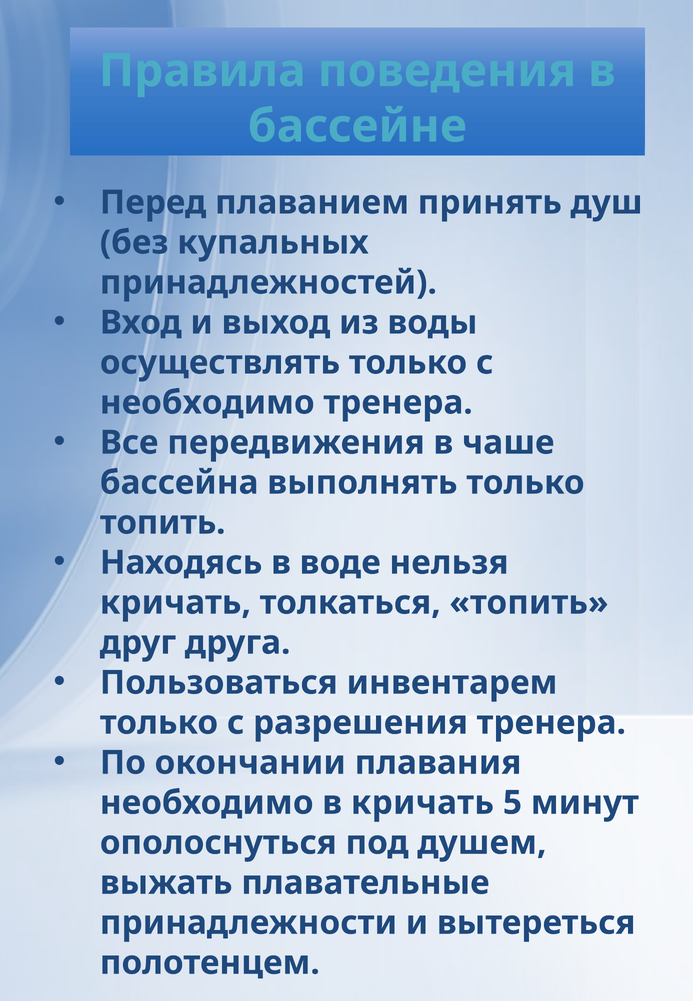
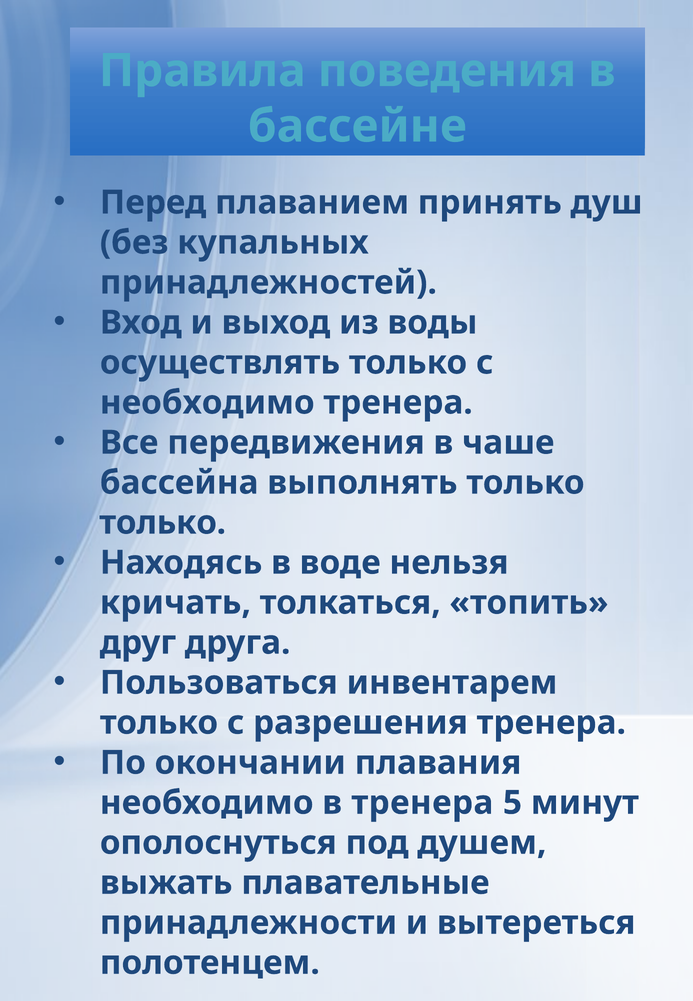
топить: топить -> только (163, 523)
в кричать: кричать -> тренера (422, 803)
